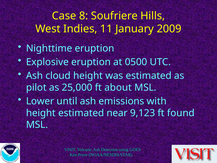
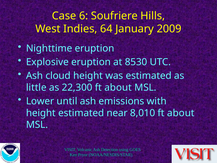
8: 8 -> 6 (84, 16)
11: 11 -> 64 (106, 29)
0500: 0500 -> 8530 (136, 62)
pilot: pilot -> little (36, 87)
25,000: 25,000 -> 22,300 (77, 87)
9,123: 9,123 -> 8,010 (143, 113)
found: found -> about (181, 113)
